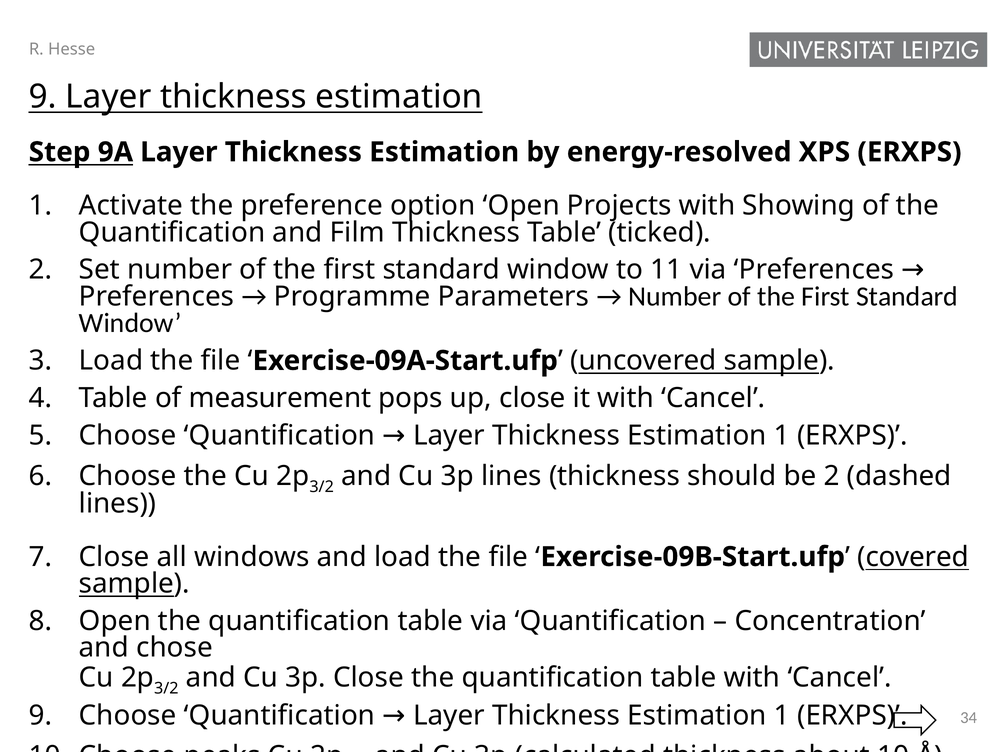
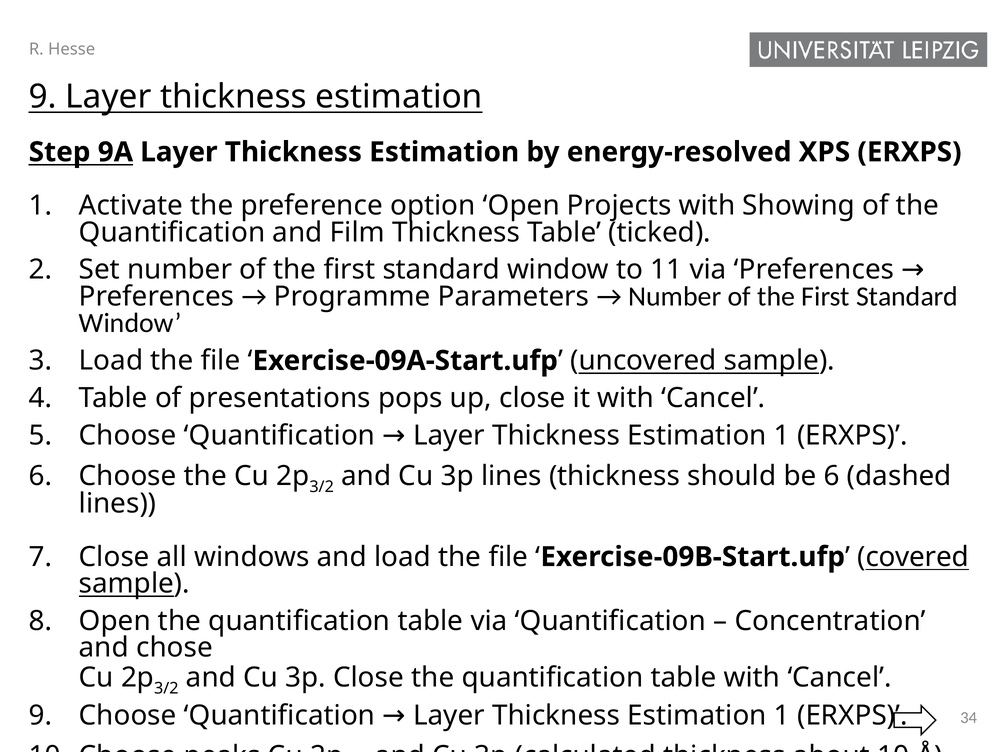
measurement: measurement -> presentations (280, 398)
be 2: 2 -> 6 (832, 476)
